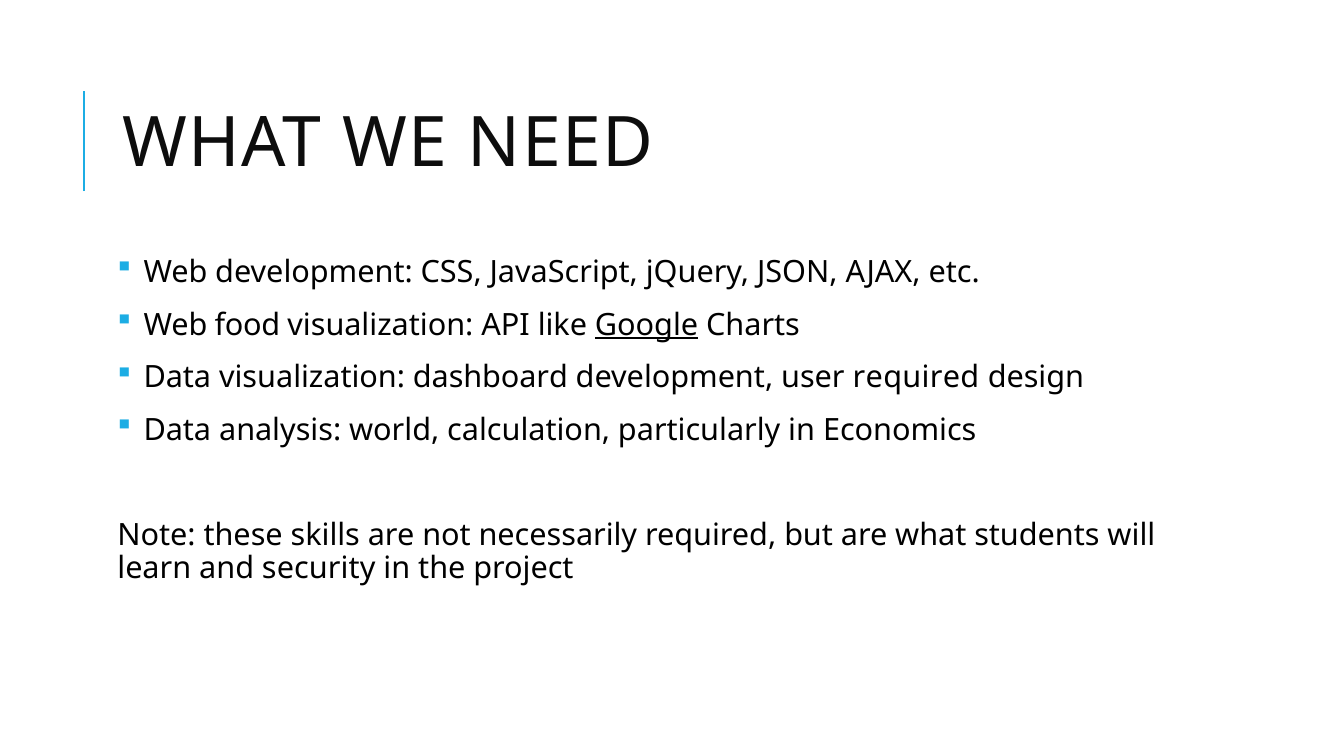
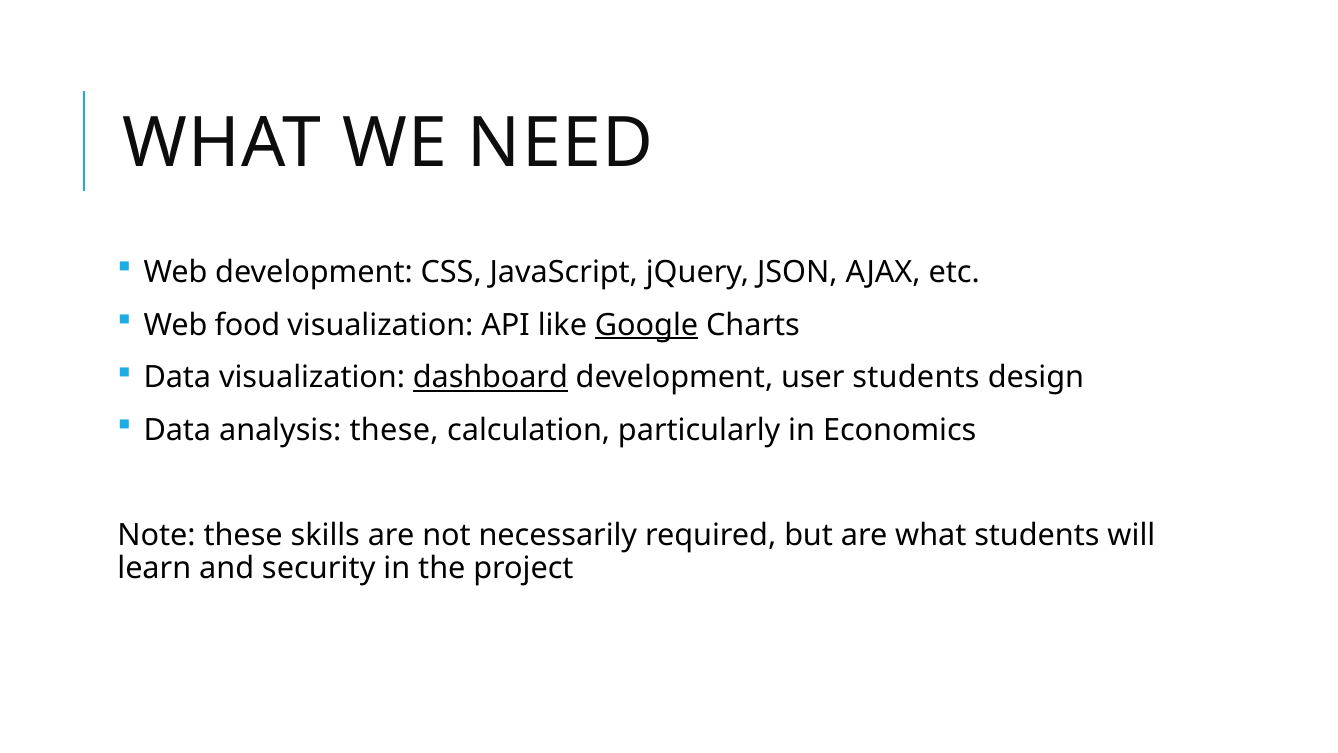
dashboard underline: none -> present (490, 377)
user required: required -> students (916, 377)
analysis world: world -> these (394, 430)
